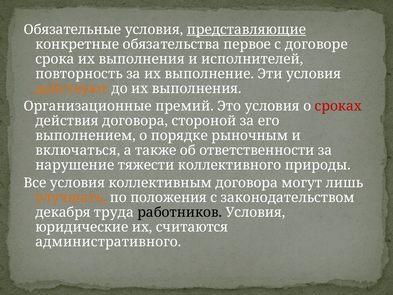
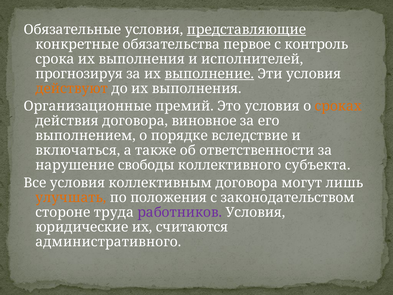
договоре: договоре -> контроль (316, 44)
повторность: повторность -> прогнозируя (79, 74)
выполнение underline: none -> present (209, 74)
сроках colour: red -> orange (338, 106)
стороной: стороной -> виновное (204, 121)
рыночным: рыночным -> вследствие (250, 136)
тяжести: тяжести -> свободы (146, 165)
природы: природы -> субъекта (318, 165)
декабря: декабря -> стороне (63, 212)
работников colour: black -> purple (180, 212)
